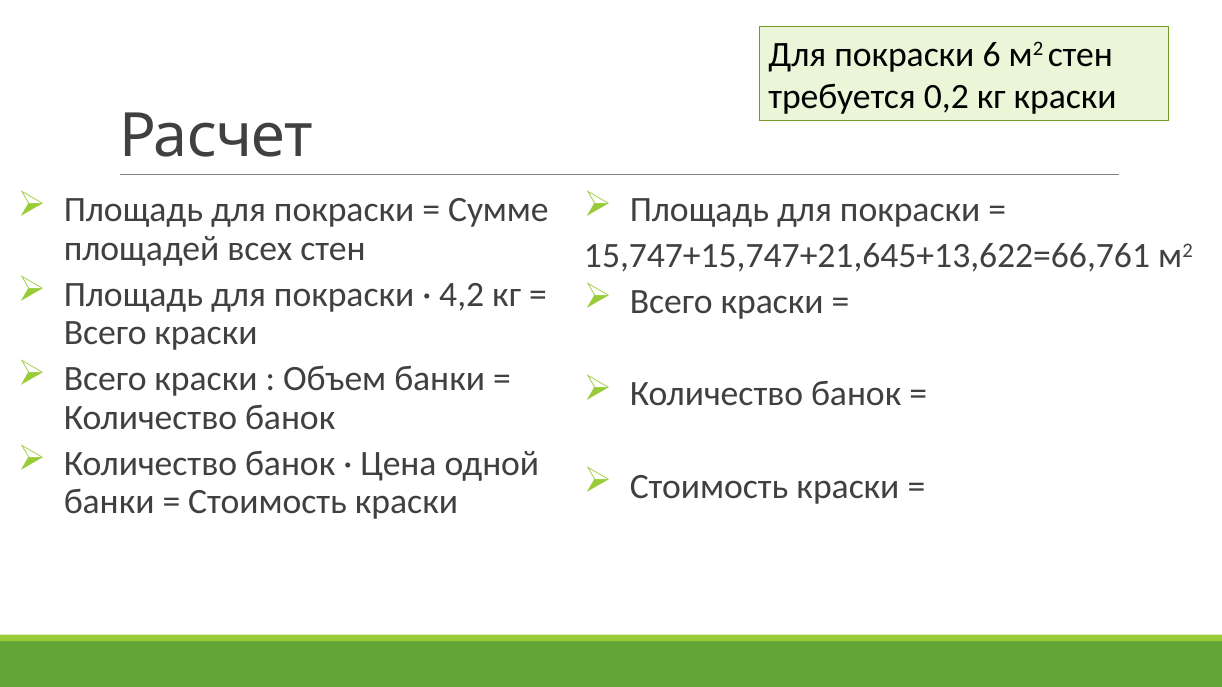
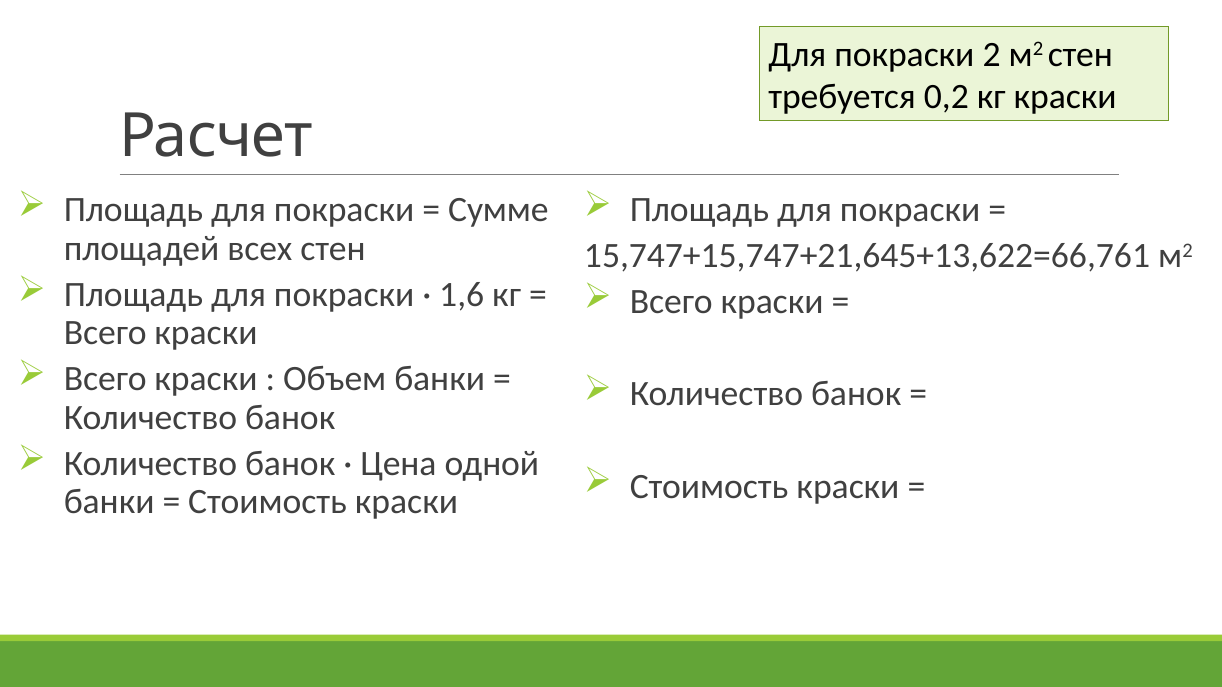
6: 6 -> 2 (992, 54)
4,2: 4,2 -> 1,6 (462, 295)
